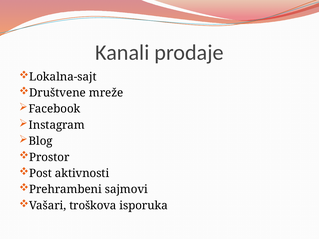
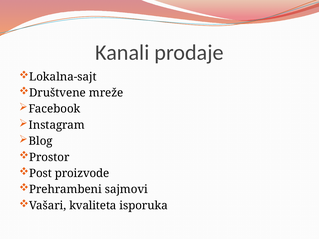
aktivnosti: aktivnosti -> proizvode (82, 173)
troškova: troškova -> kvaliteta (93, 206)
